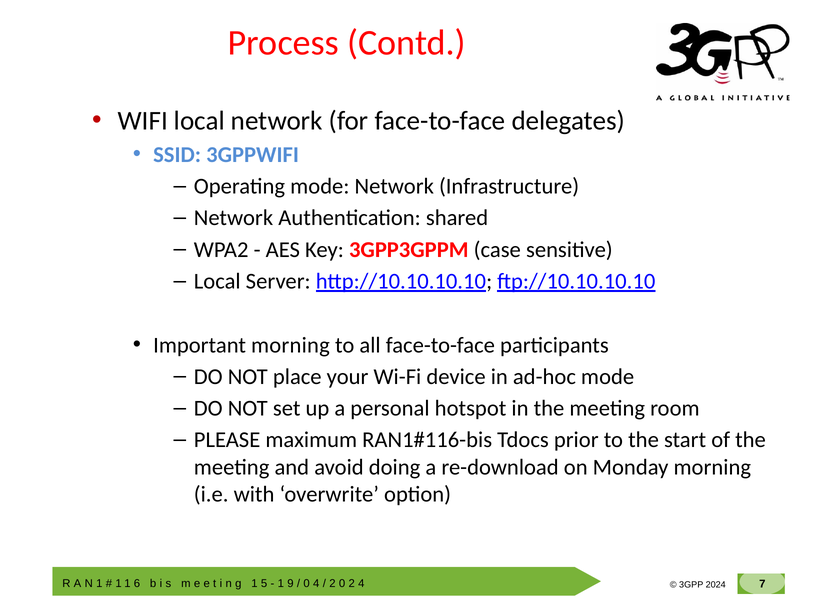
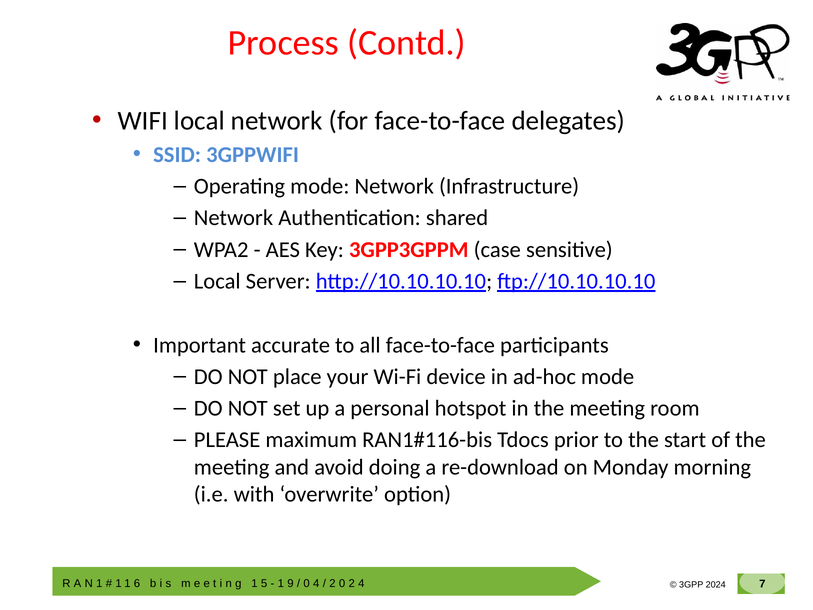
Important morning: morning -> accurate (291, 345)
